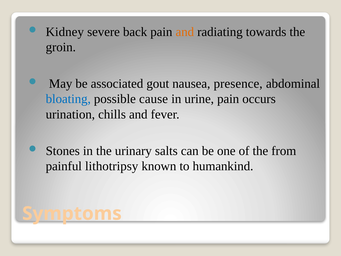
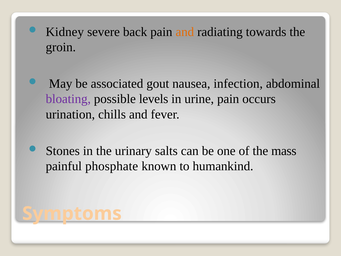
presence: presence -> infection (238, 84)
bloating colour: blue -> purple (68, 99)
cause: cause -> levels (154, 99)
from: from -> mass (284, 151)
lithotripsy: lithotripsy -> phosphate (112, 166)
